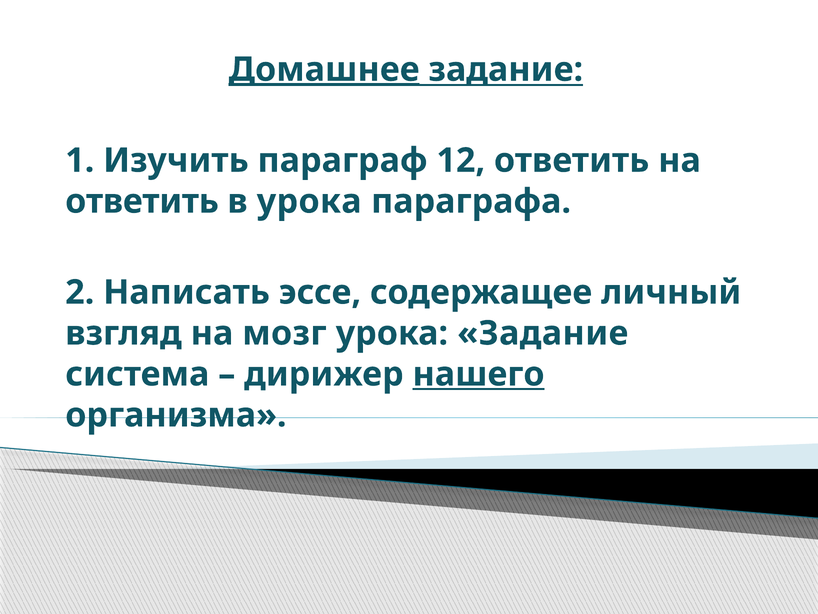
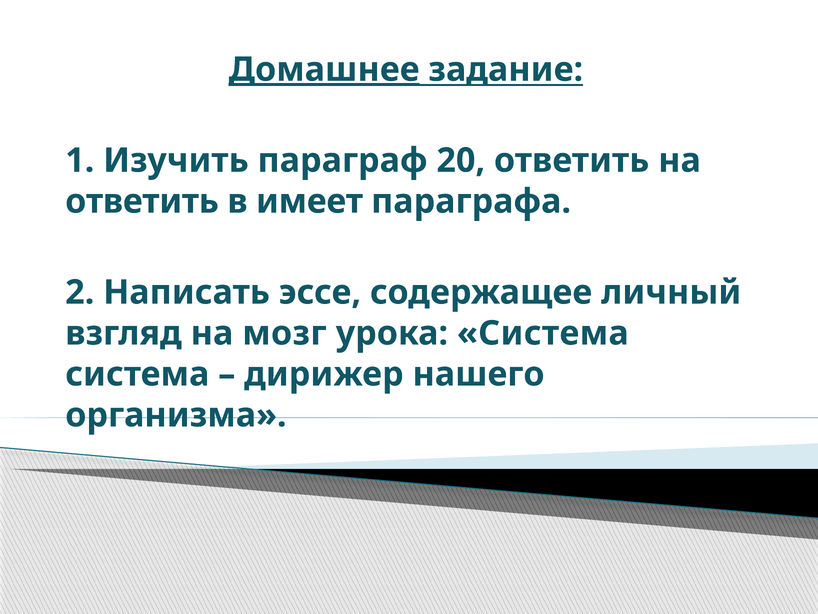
12: 12 -> 20 (461, 160)
в урока: урока -> имеет (310, 201)
урока Задание: Задание -> Система (543, 333)
нашего underline: present -> none (479, 374)
